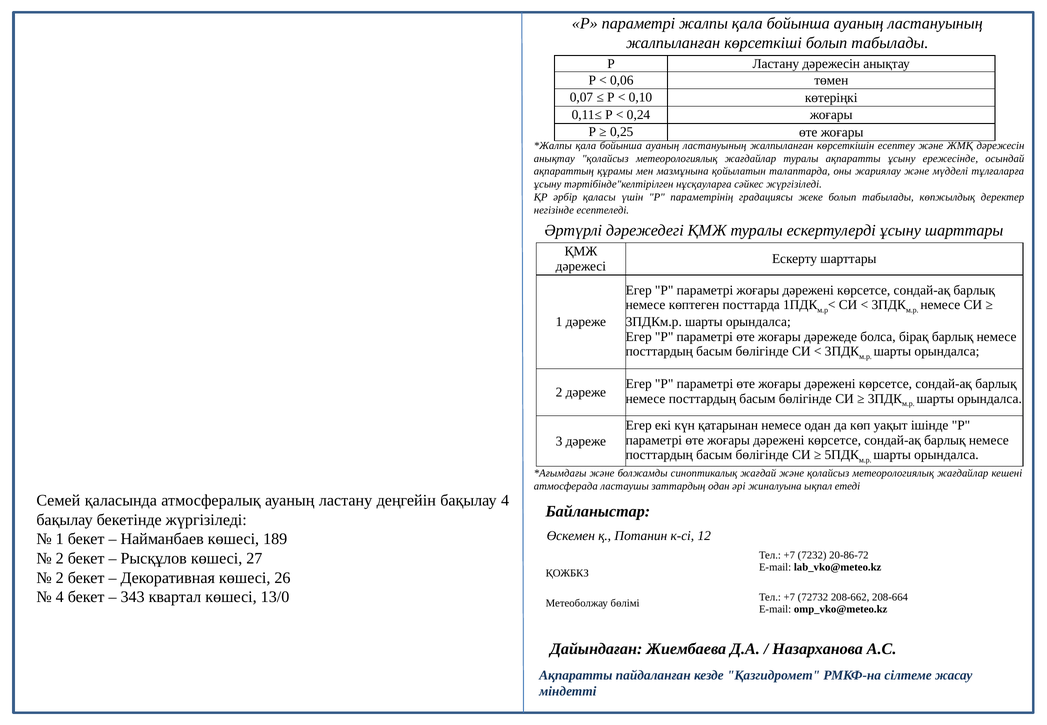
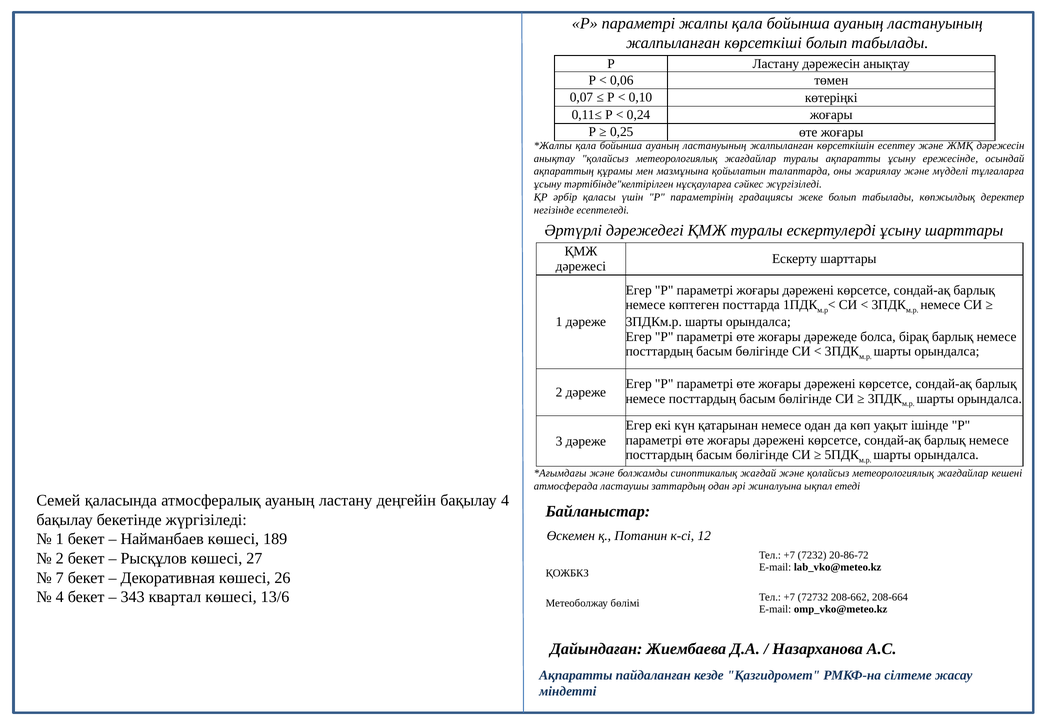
2: 2 -> 7 (60, 578)
13/0: 13/0 -> 13/6 (275, 597)
